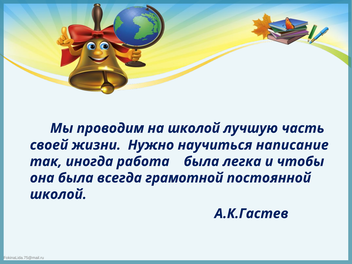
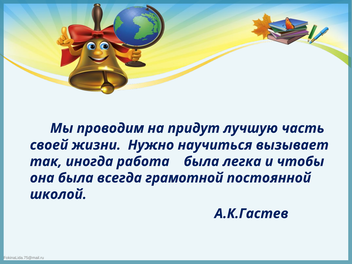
на школой: школой -> придут (194, 128)
написание: написание -> вызывает (292, 145)
